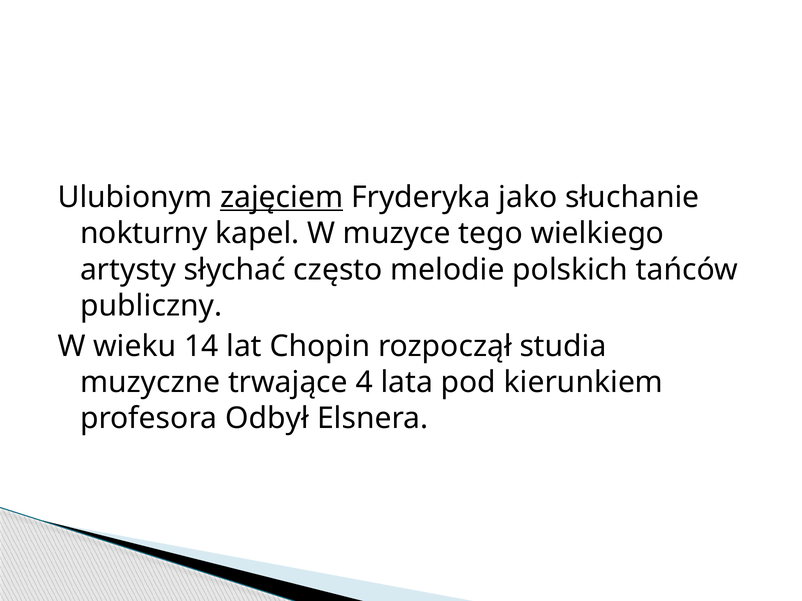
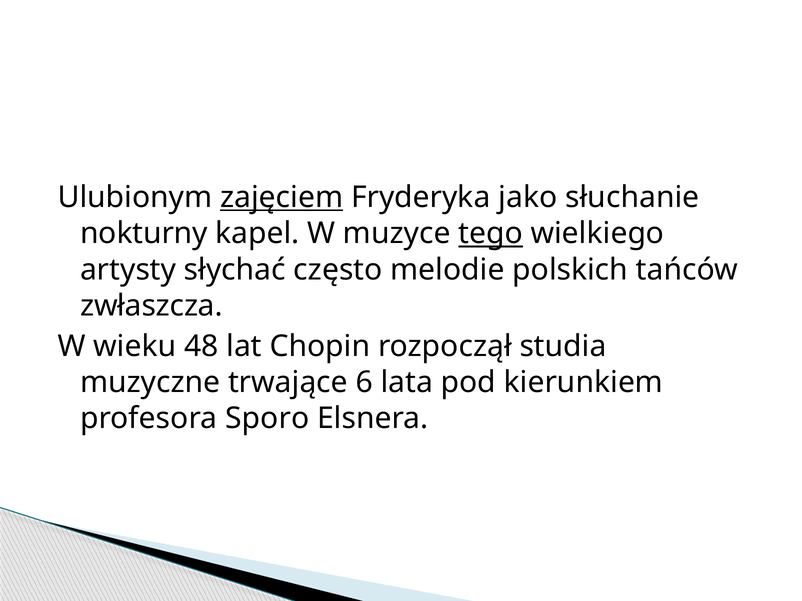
tego underline: none -> present (491, 234)
publiczny: publiczny -> zwłaszcza (151, 306)
14: 14 -> 48 (201, 347)
4: 4 -> 6 (364, 383)
Odbył: Odbył -> Sporo (267, 419)
